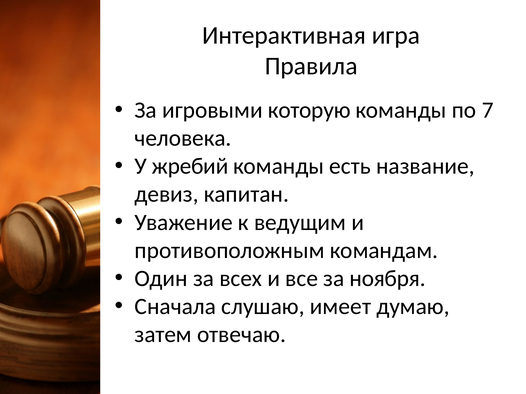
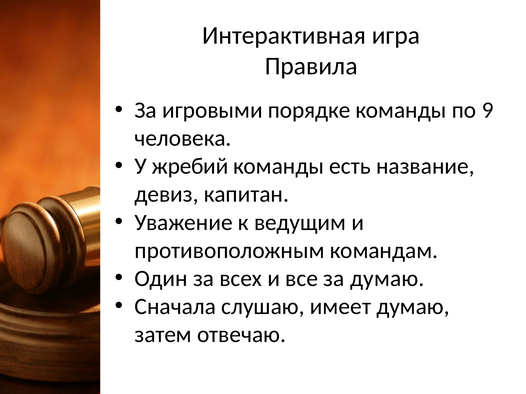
которую: которую -> порядке (309, 110)
7: 7 -> 9 (488, 110)
за ноября: ноября -> думаю (387, 279)
